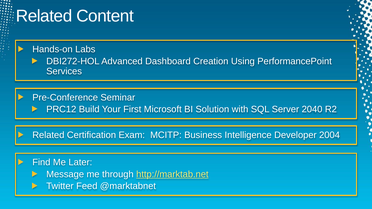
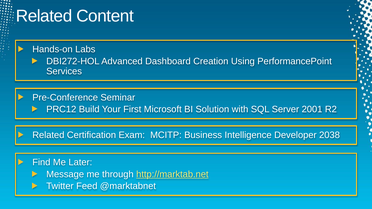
2040: 2040 -> 2001 (312, 109)
2004: 2004 -> 2038 (330, 135)
